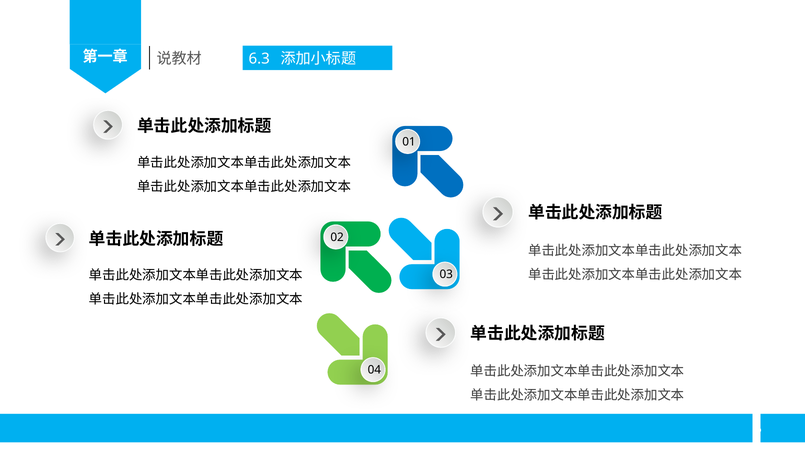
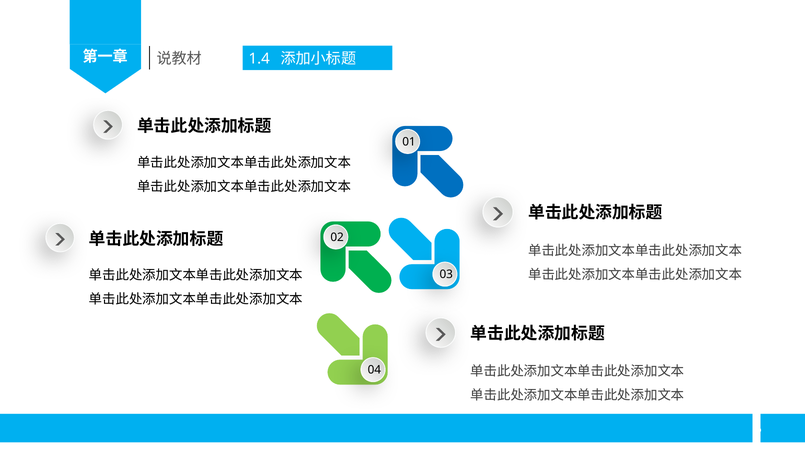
6.3: 6.3 -> 1.4 (259, 59)
